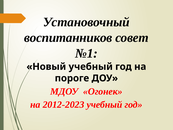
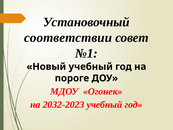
воспитанников: воспитанников -> соответствии (68, 38)
2012-2023: 2012-2023 -> 2032-2023 (64, 104)
